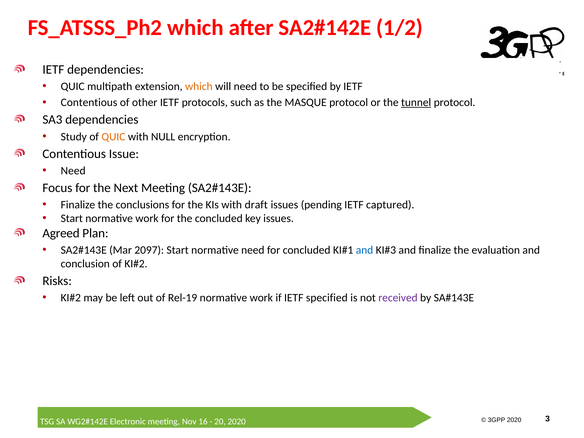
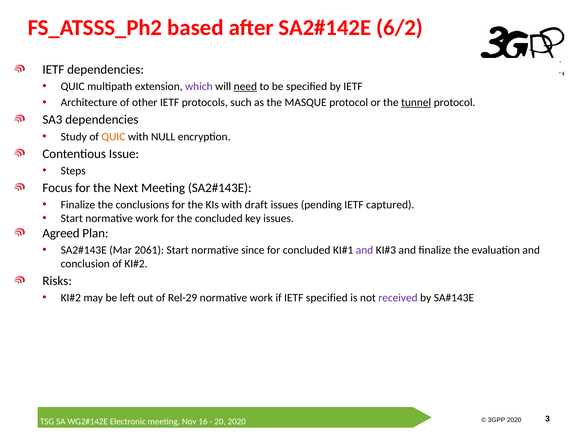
FS_ATSSS_Ph2 which: which -> based (195, 28)
1/2: 1/2 -> 6/2 (400, 28)
which colour: orange -> purple (199, 86)
need underline: none -> present (245, 86)
Contentious: Contentious -> Architecture (89, 103)
Need: Need -> Steps (73, 171)
2097: 2097 -> 2061 (149, 250)
normative need: need -> since (253, 250)
and colour: blue -> purple (365, 250)
Rel-19: Rel-19 -> Rel-29 (183, 298)
